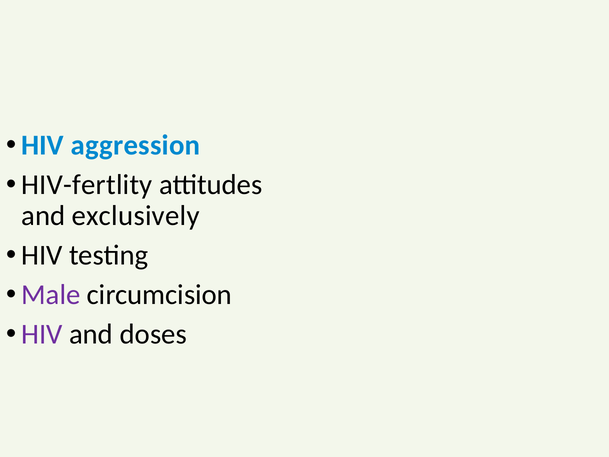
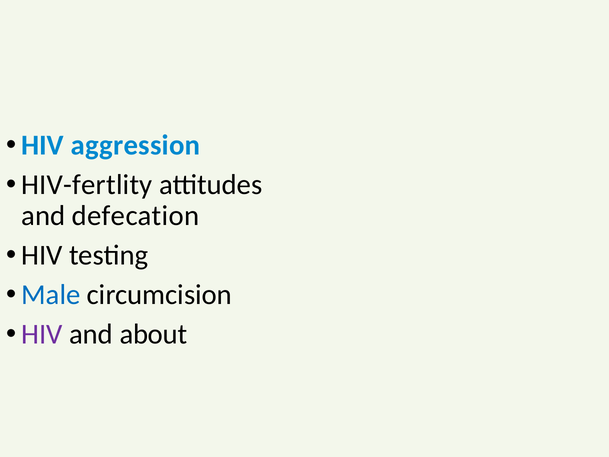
exclusively: exclusively -> defecation (136, 216)
Male colour: purple -> blue (51, 295)
doses: doses -> about (153, 334)
